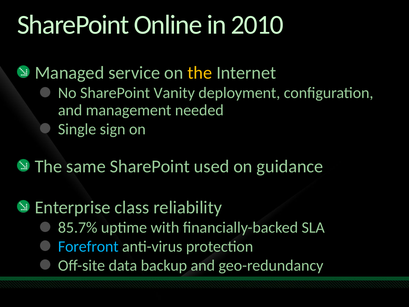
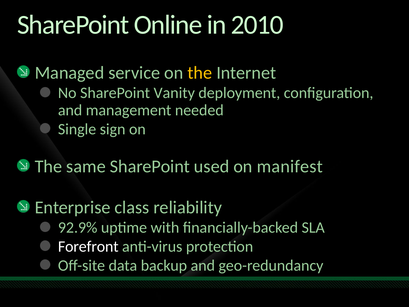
guidance: guidance -> manifest (290, 166)
85.7%: 85.7% -> 92.9% (78, 227)
Forefront colour: light blue -> white (88, 246)
